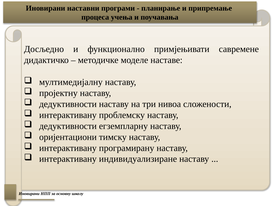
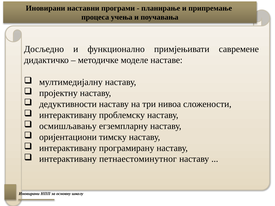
дедуктивности: дедуктивности -> осмишљавању (68, 126)
индивидуализиране: индивидуализиране -> петнаестоминутног (138, 159)
